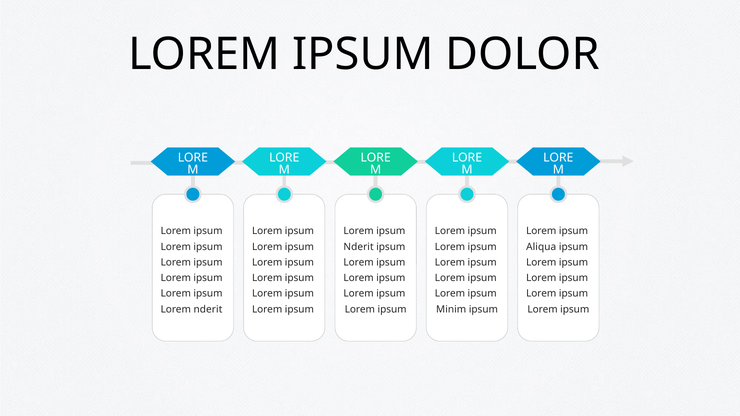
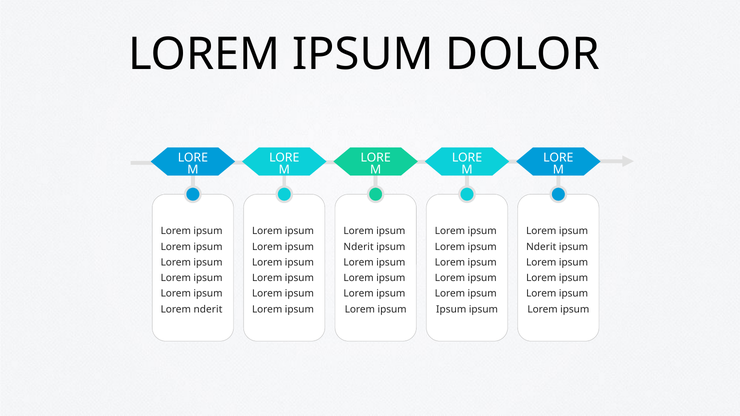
Aliqua: Aliqua -> Nderit (541, 247)
Minim: Minim -> Ipsum (451, 309)
